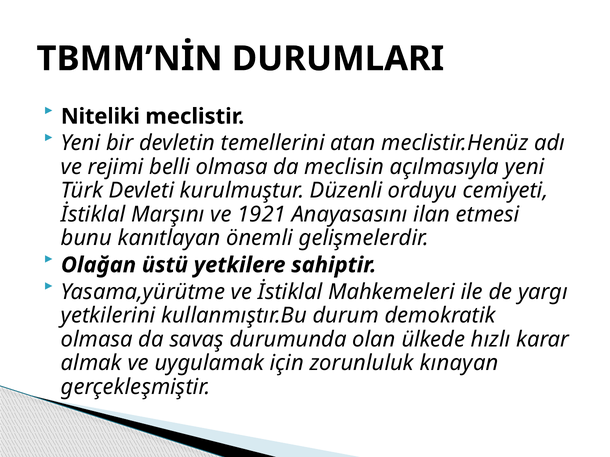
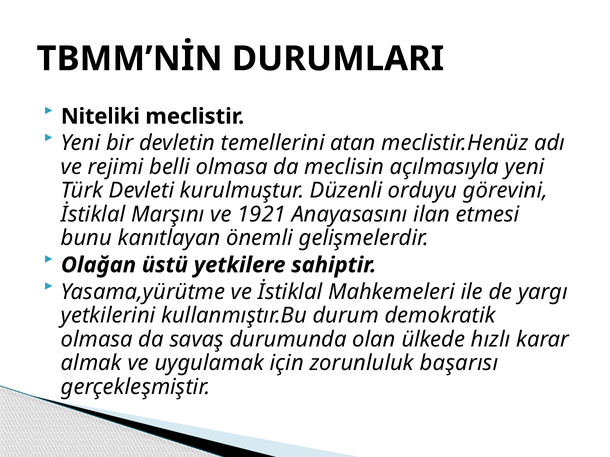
cemiyeti: cemiyeti -> görevini (506, 191)
kınayan: kınayan -> başarısı (459, 363)
